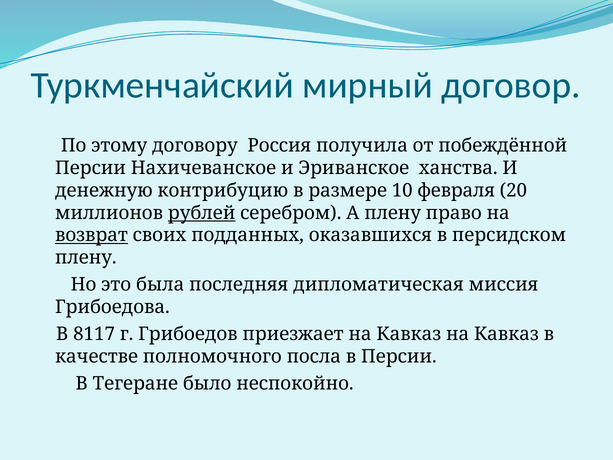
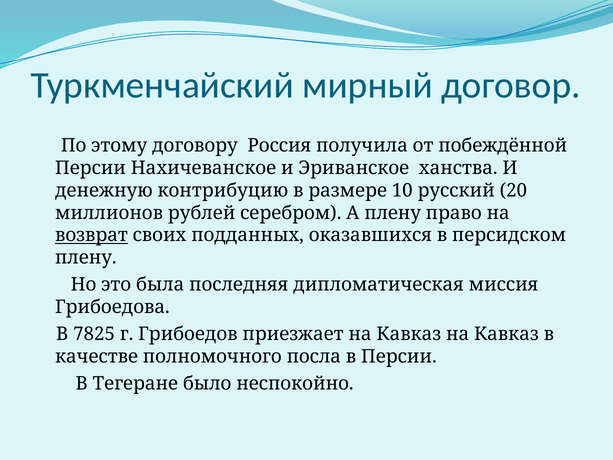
февраля: февраля -> русский (456, 190)
рублей underline: present -> none (202, 213)
8117: 8117 -> 7825 (94, 334)
